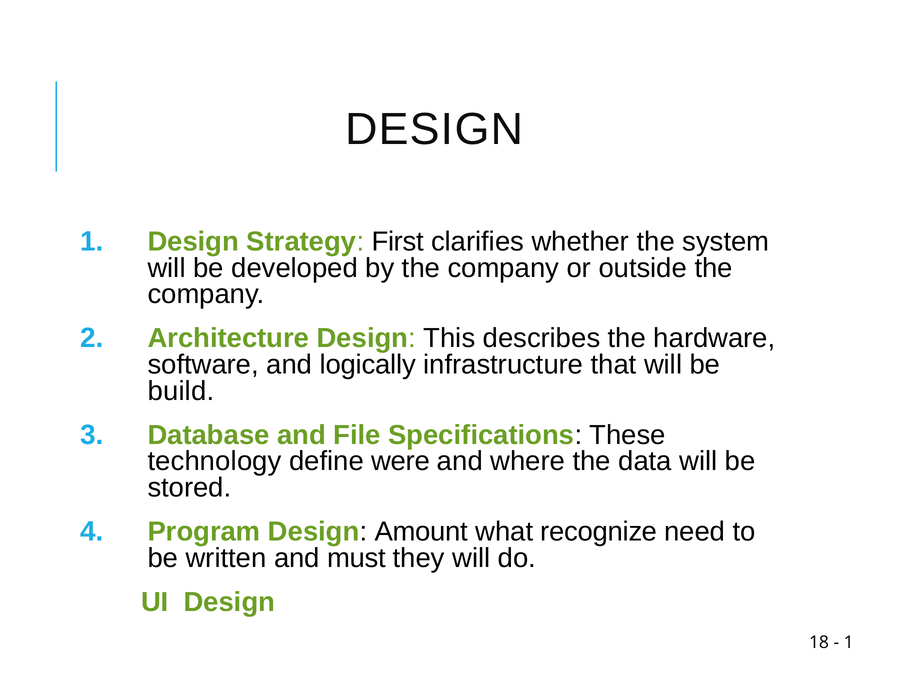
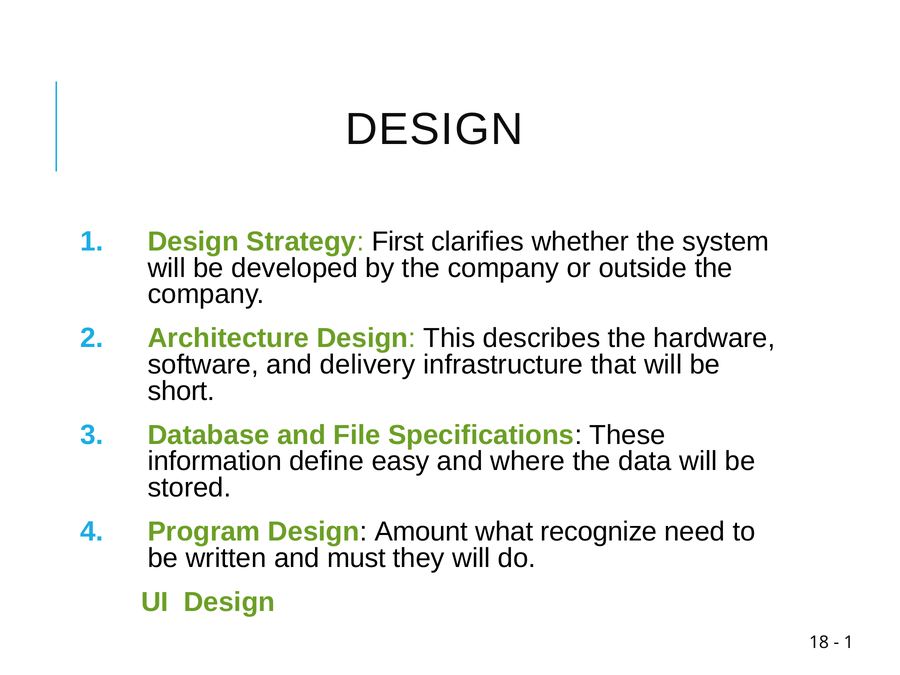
logically: logically -> delivery (368, 365)
build: build -> short (181, 391)
technology: technology -> information (215, 461)
were: were -> easy (401, 461)
